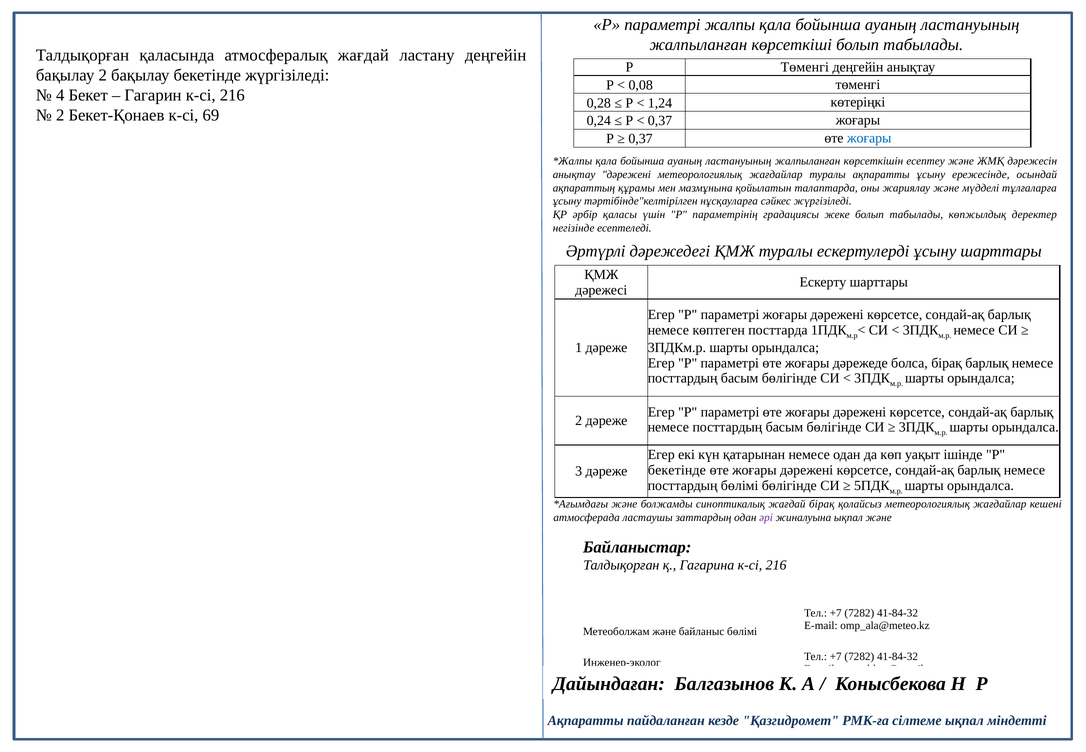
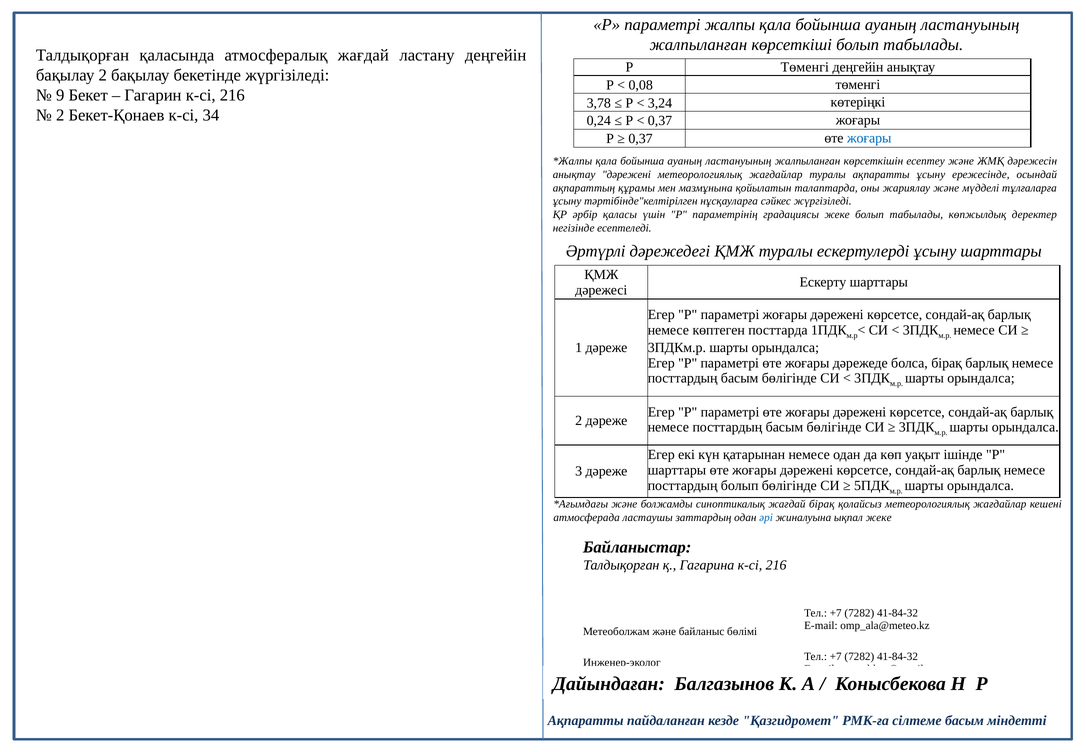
4: 4 -> 9 (60, 95)
0,28: 0,28 -> 3,78 (599, 103)
1,24: 1,24 -> 3,24 (660, 103)
69: 69 -> 34 (211, 115)
бекетінде: бекетінде -> шарттары (677, 470)
посттардың бөлімі: бөлімі -> болып (740, 485)
әрі colour: purple -> blue (766, 517)
ықпал және: және -> жеке (879, 517)
сілтеме ықпал: ықпал -> басым (964, 720)
